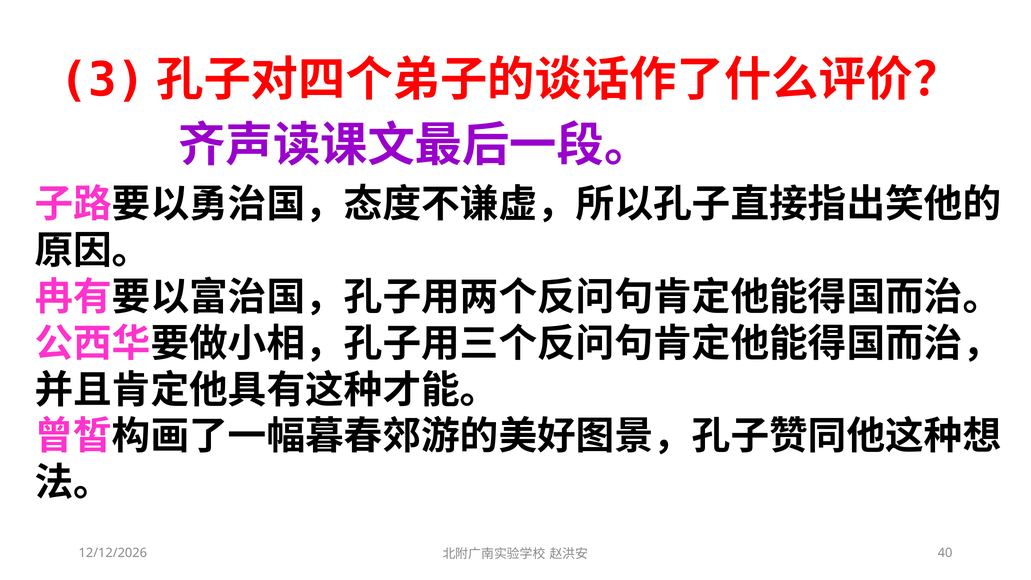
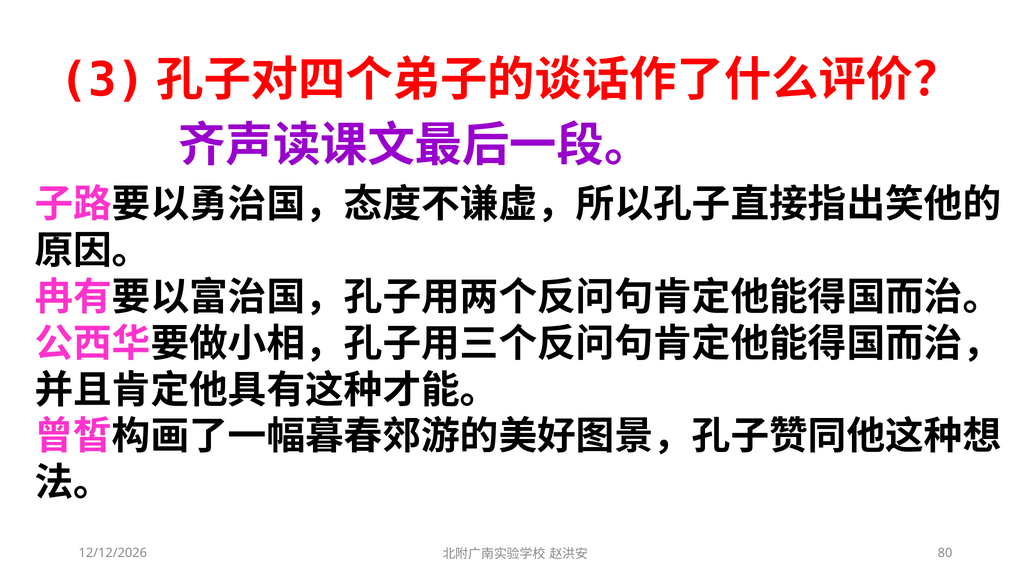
40: 40 -> 80 (945, 553)
